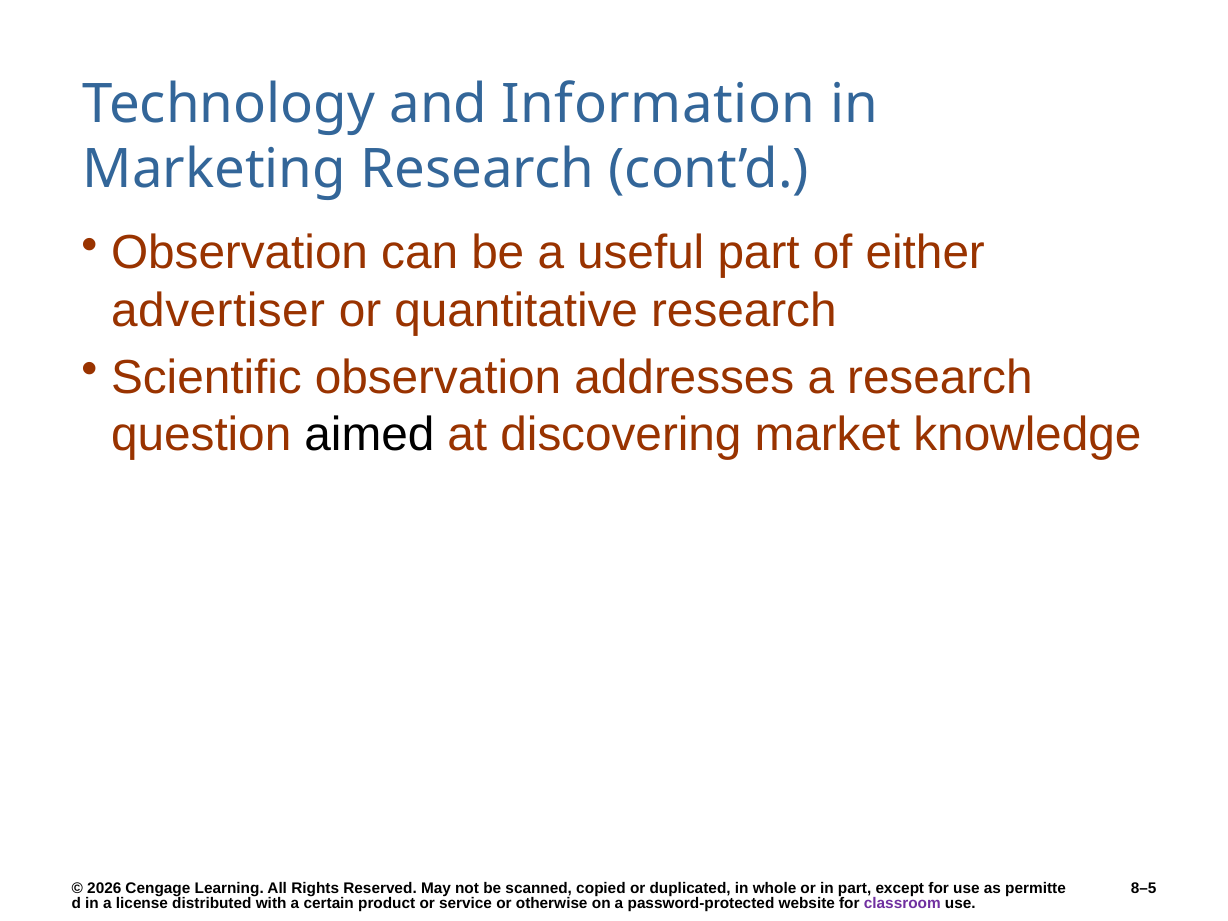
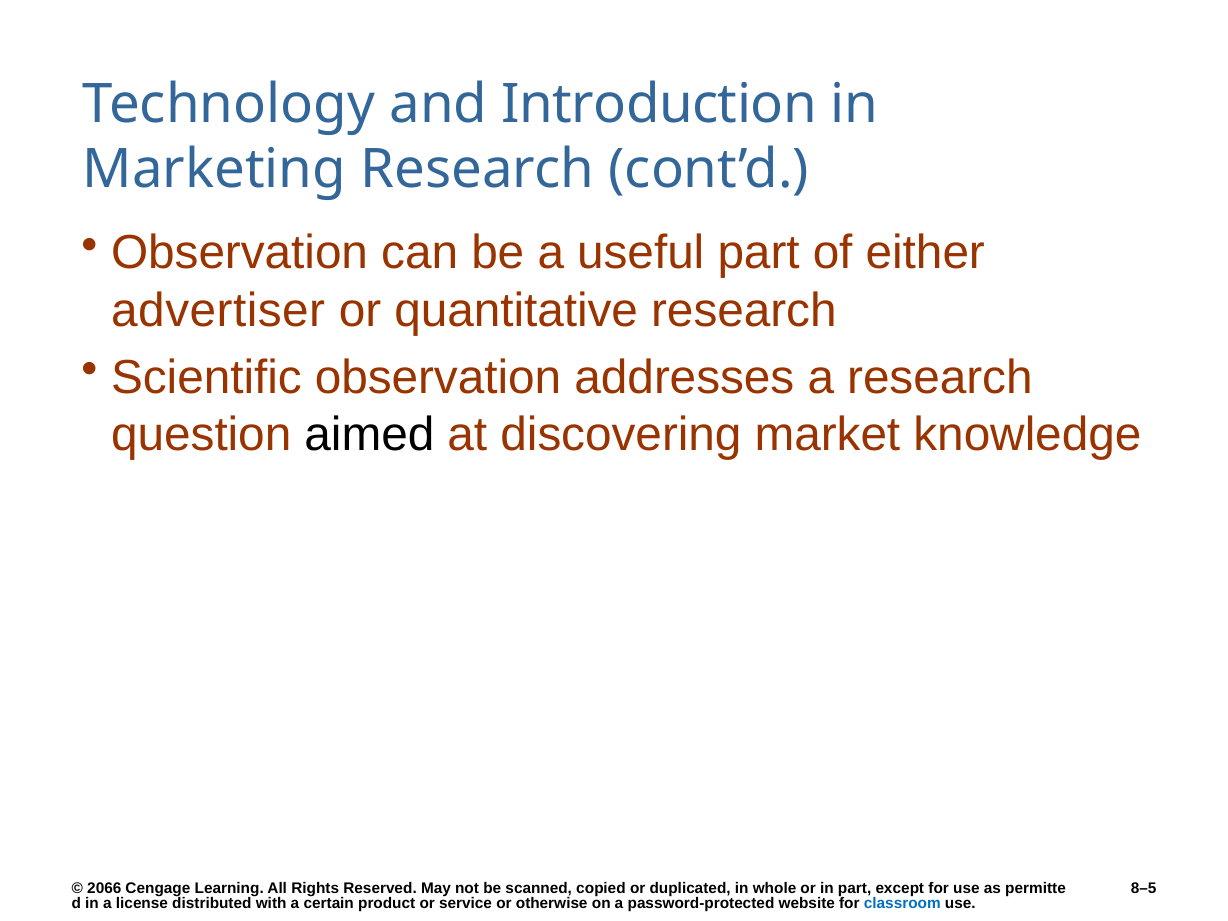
Information: Information -> Introduction (659, 104)
2026: 2026 -> 2066 (104, 888)
classroom colour: purple -> blue (902, 904)
